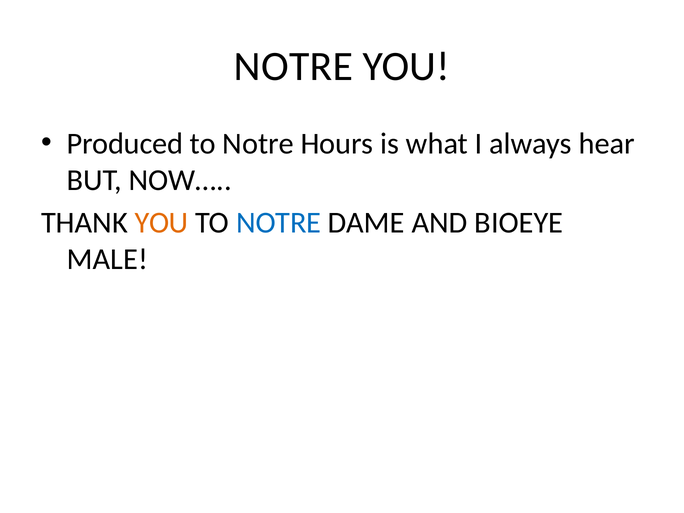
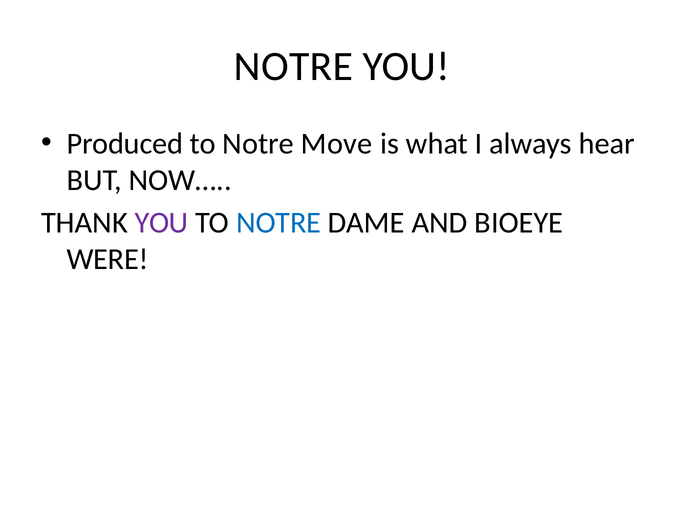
Hours: Hours -> Move (337, 143)
YOU colour: orange -> purple (162, 223)
MALE: MALE -> WERE (108, 259)
